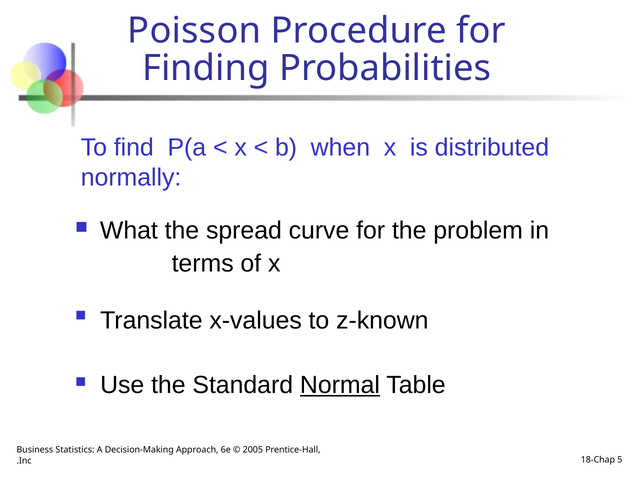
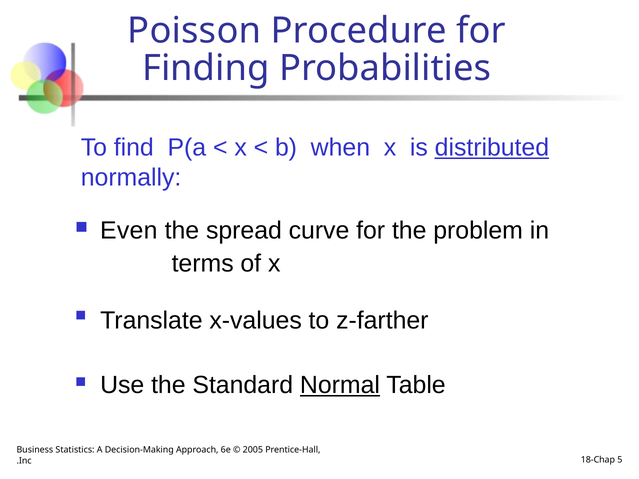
distributed underline: none -> present (492, 148)
What: What -> Even (129, 230)
z-known: z-known -> z-farther (382, 321)
